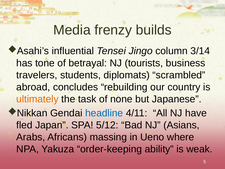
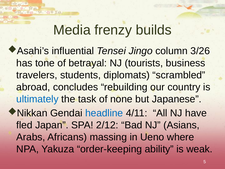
3/14: 3/14 -> 3/26 (200, 51)
ultimately colour: orange -> blue (37, 99)
5/12: 5/12 -> 2/12 (107, 125)
